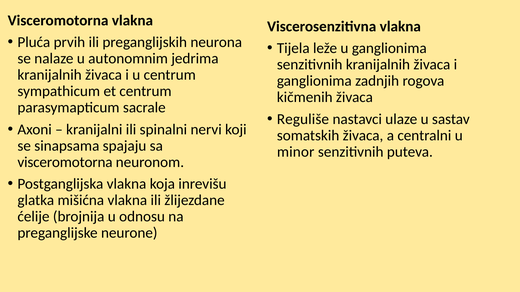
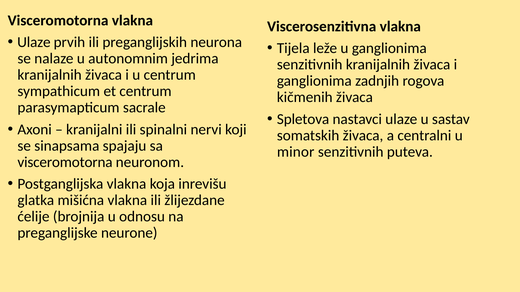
Pluća: Pluća -> Ulaze (34, 42)
Reguliše: Reguliše -> Spletova (303, 119)
